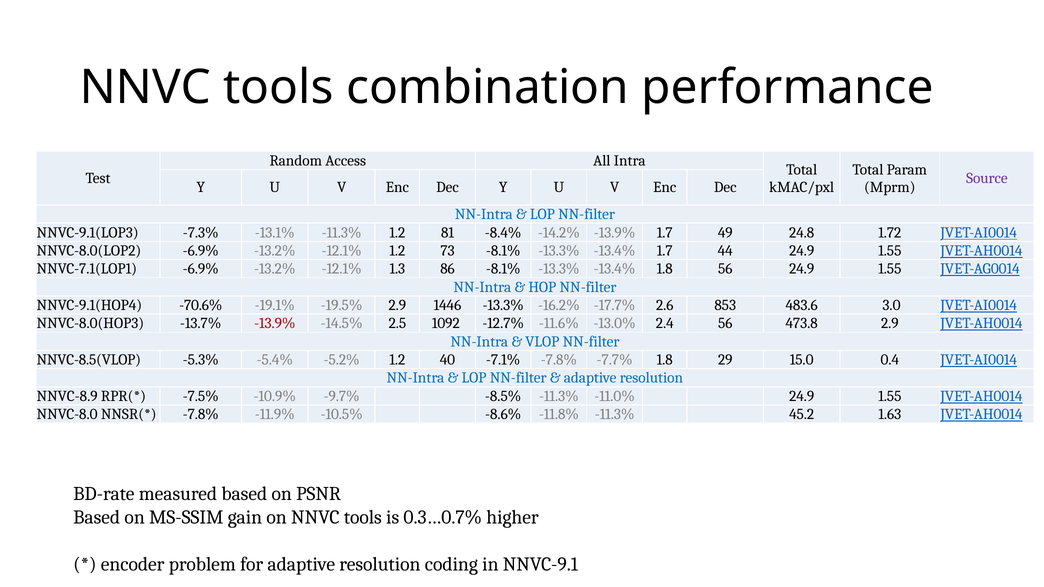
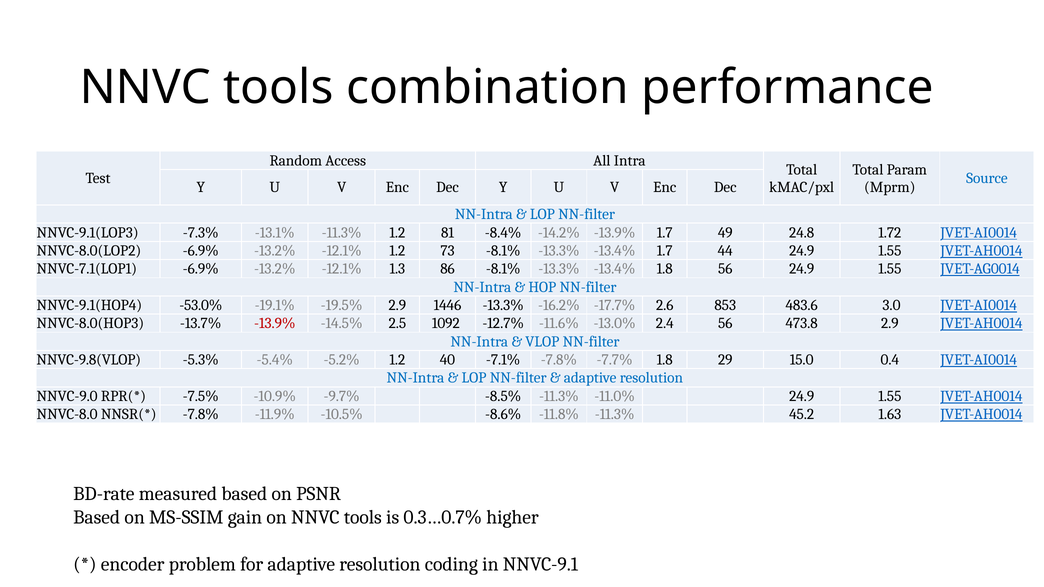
Source colour: purple -> blue (987, 178)
-70.6%: -70.6% -> -53.0% (201, 305)
NNVC-8.5(VLOP: NNVC-8.5(VLOP -> NNVC-9.8(VLOP (89, 360)
NNVC-8.9: NNVC-8.9 -> NNVC-9.0 (67, 396)
